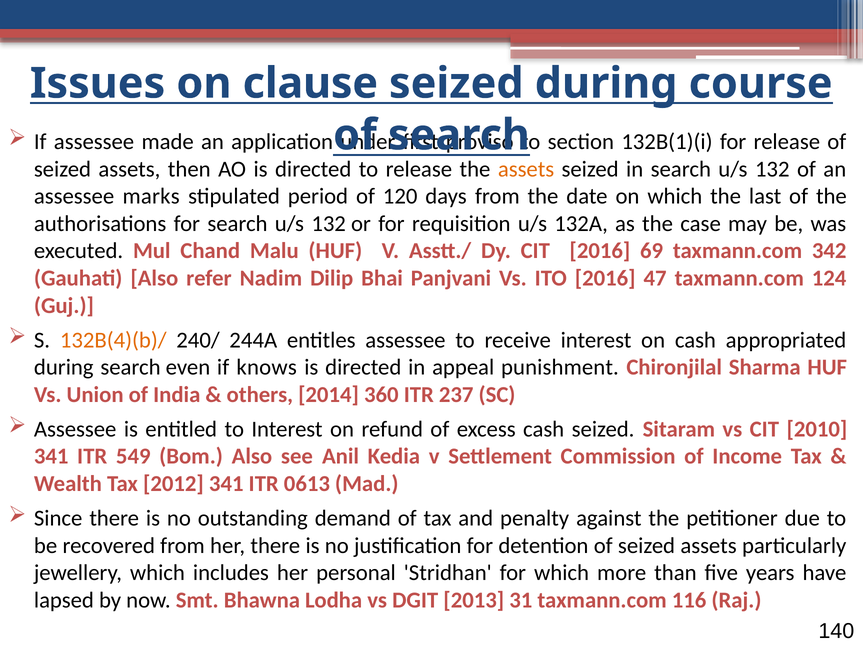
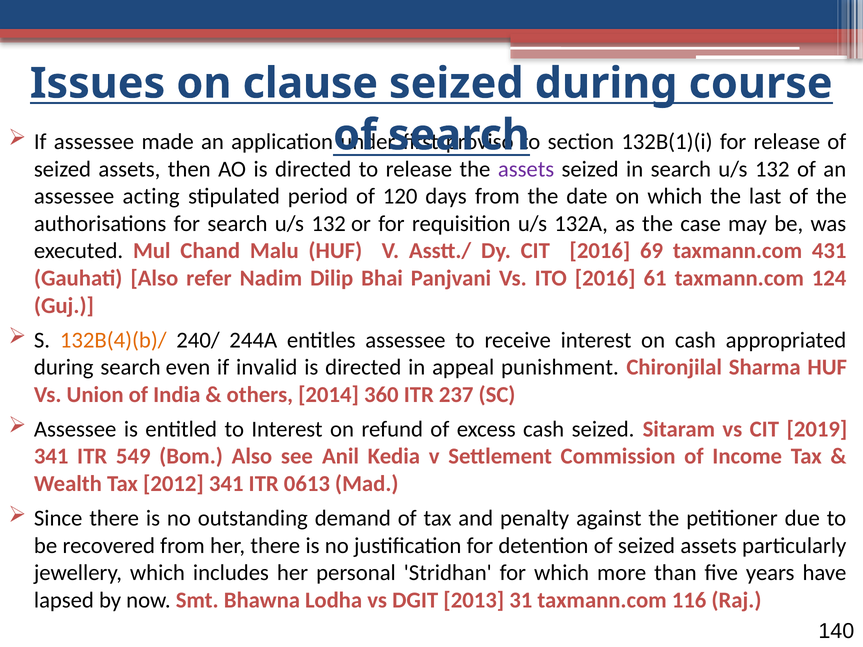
assets colour: orange -> purple (526, 169)
marks: marks -> acting (151, 196)
342: 342 -> 431 (829, 251)
47: 47 -> 61 (655, 278)
knows: knows -> invalid (267, 367)
2010: 2010 -> 2019 (817, 429)
